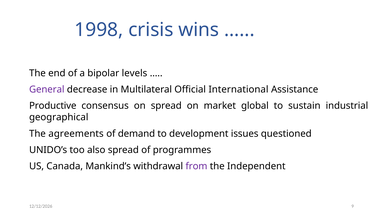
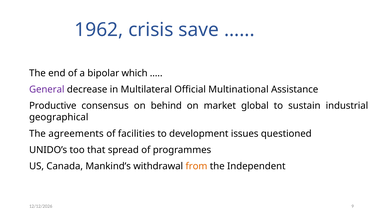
1998: 1998 -> 1962 (99, 30)
wins: wins -> save (199, 30)
levels: levels -> which (135, 73)
International: International -> Multinational (238, 89)
on spread: spread -> behind (166, 105)
demand: demand -> facilities (136, 133)
also: also -> that (96, 150)
from colour: purple -> orange (196, 166)
